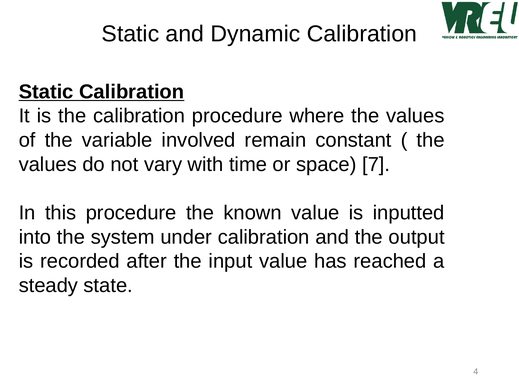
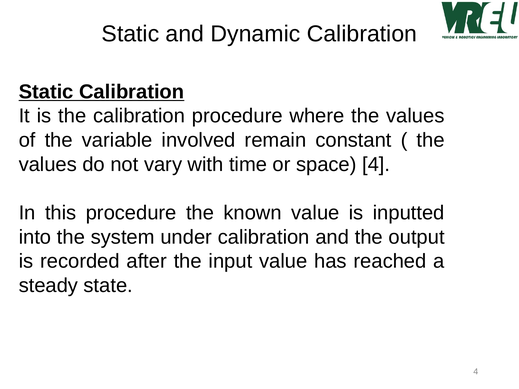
space 7: 7 -> 4 (376, 164)
